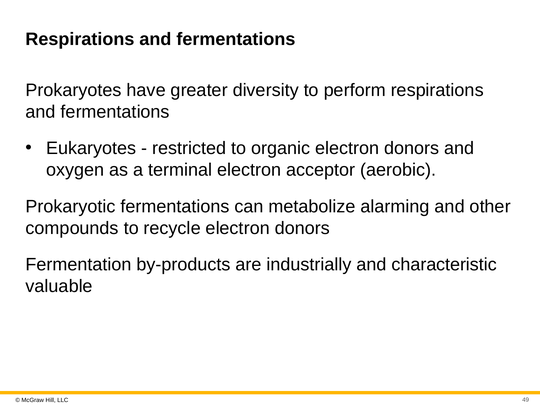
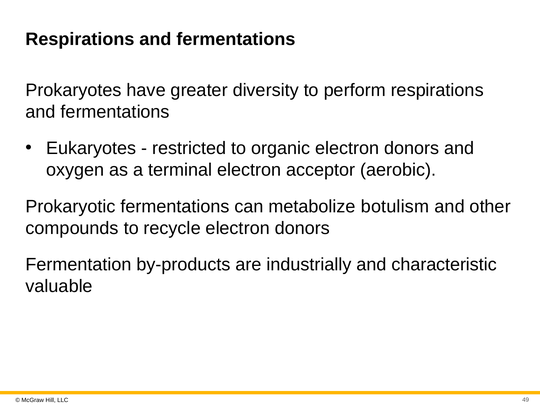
alarming: alarming -> botulism (395, 207)
